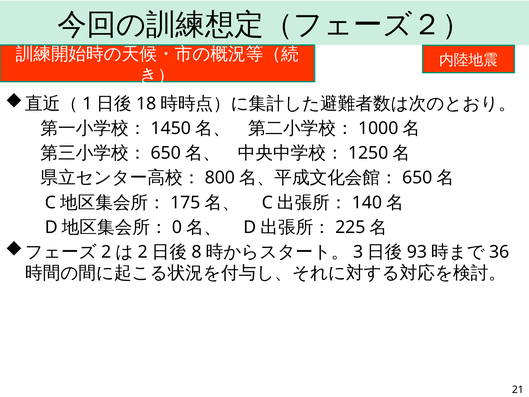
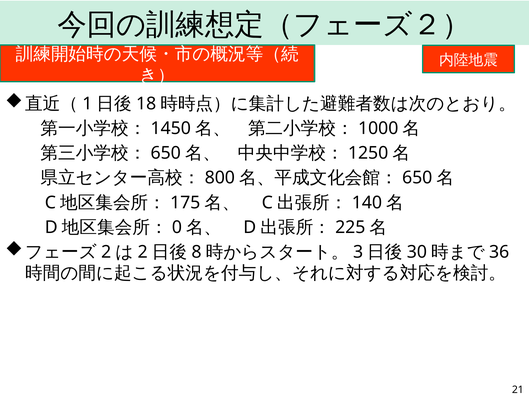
93: 93 -> 30 (417, 252)
